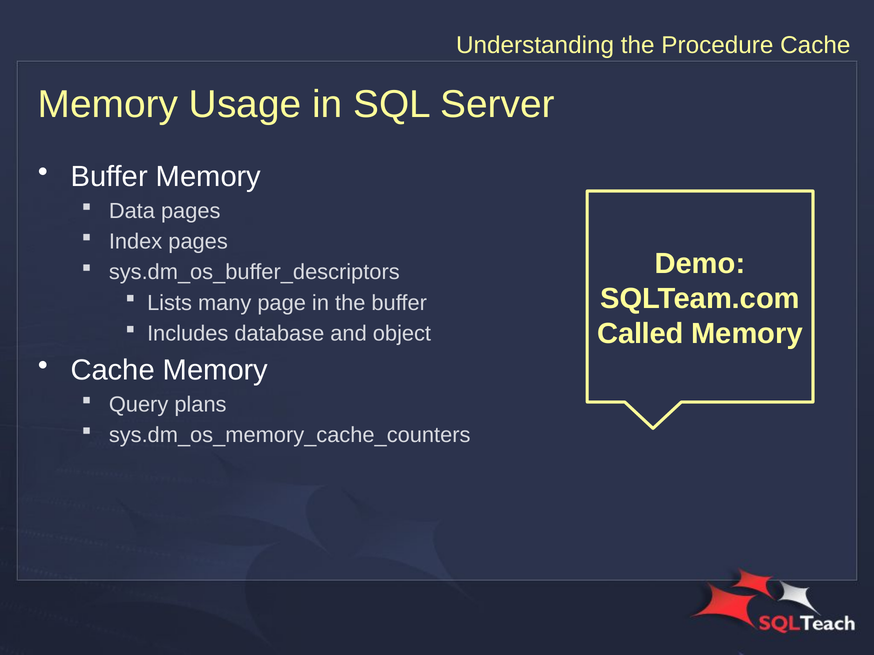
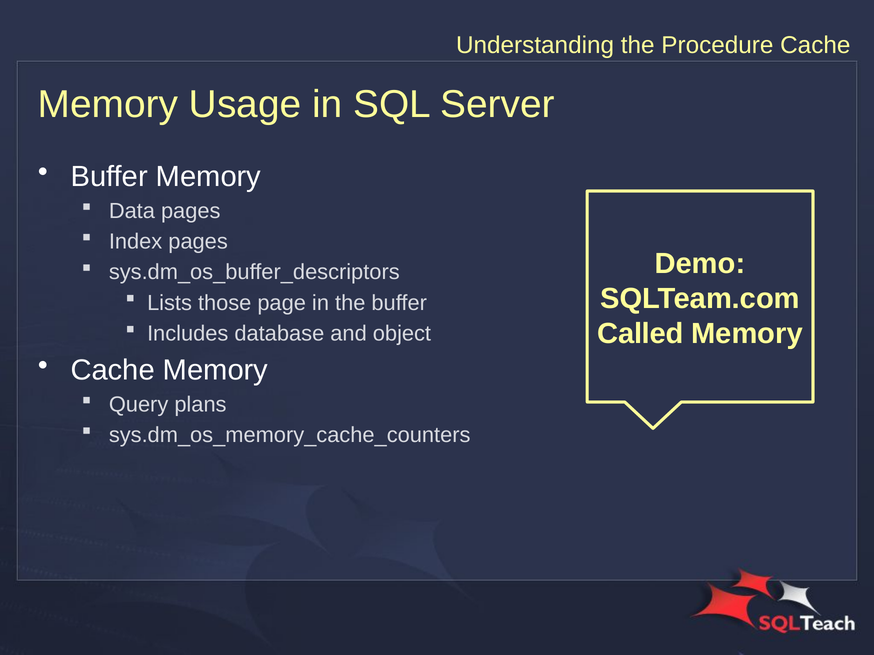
many: many -> those (225, 303)
